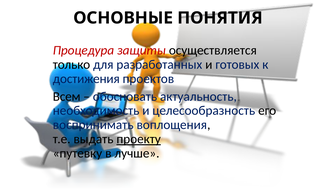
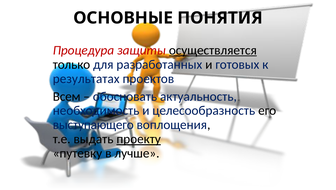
осуществляется underline: none -> present (213, 50)
достижения: достижения -> результатах (86, 79)
воспринимать: воспринимать -> выступающего (93, 125)
